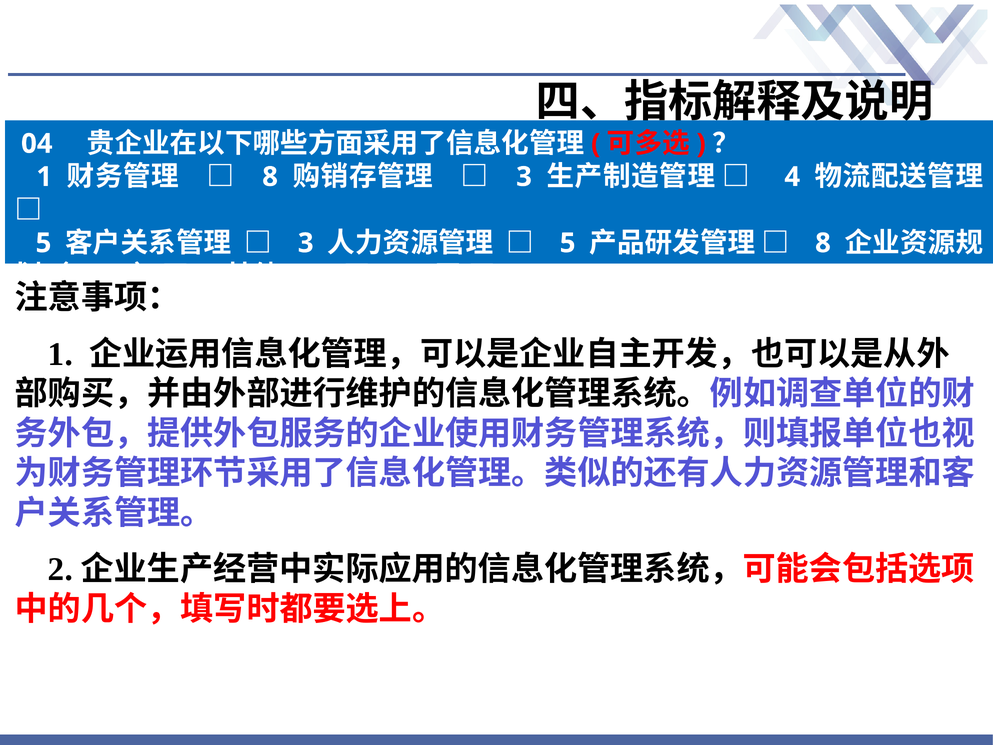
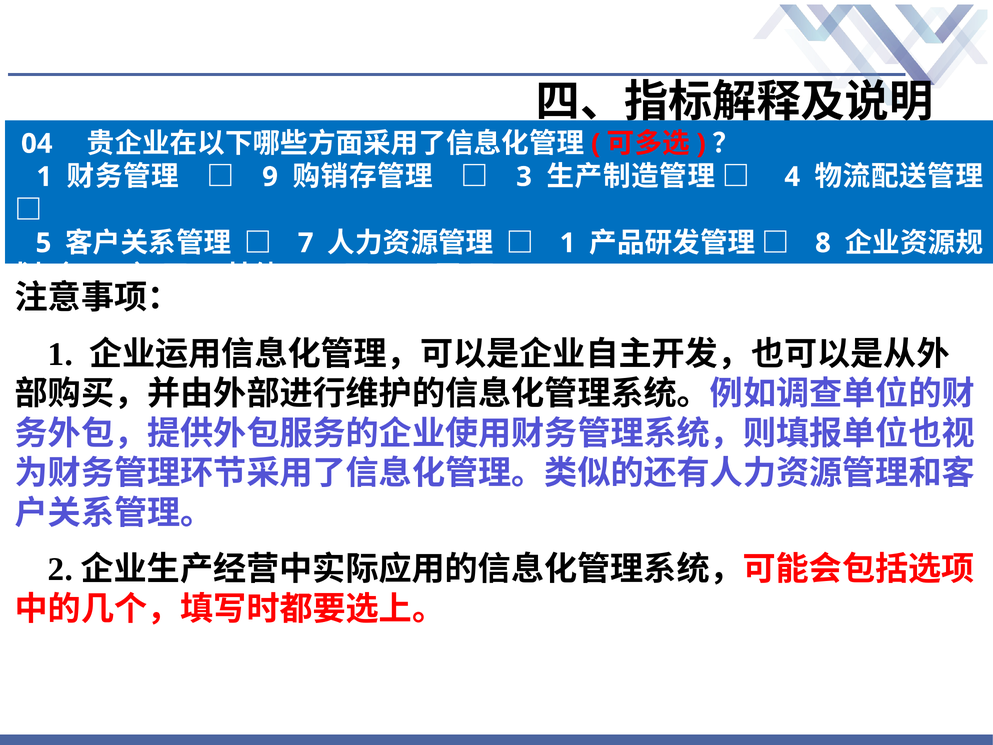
8: 8 -> 9 (270, 177)
3: 3 -> 7 (306, 243)
5: 5 -> 1 (568, 243)
